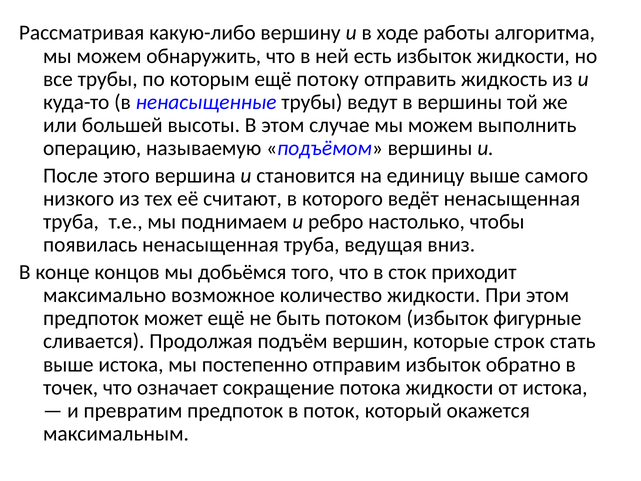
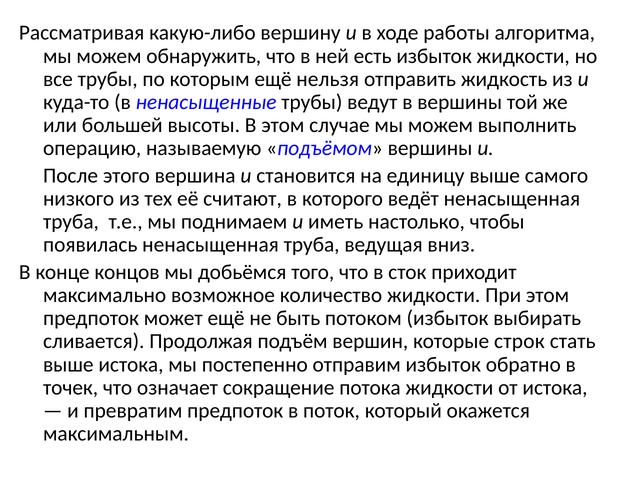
потоку: потоку -> нельзя (328, 79)
ребро: ребро -> иметь (336, 222)
фигурные: фигурные -> выбирать (537, 318)
